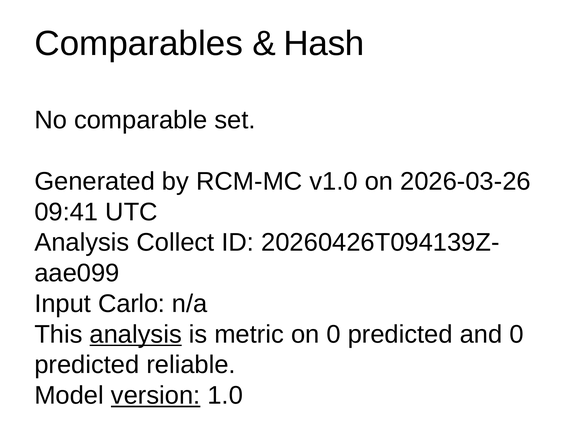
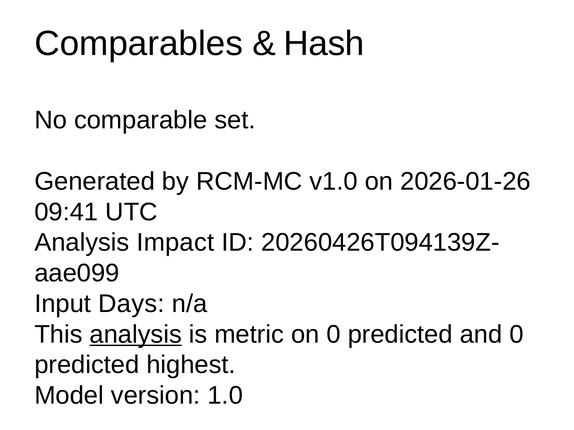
2026-03-26: 2026-03-26 -> 2026-01-26 (465, 182)
Collect: Collect -> Impact (175, 243)
Carlo: Carlo -> Days (131, 304)
reliable: reliable -> highest (191, 365)
version underline: present -> none (156, 396)
